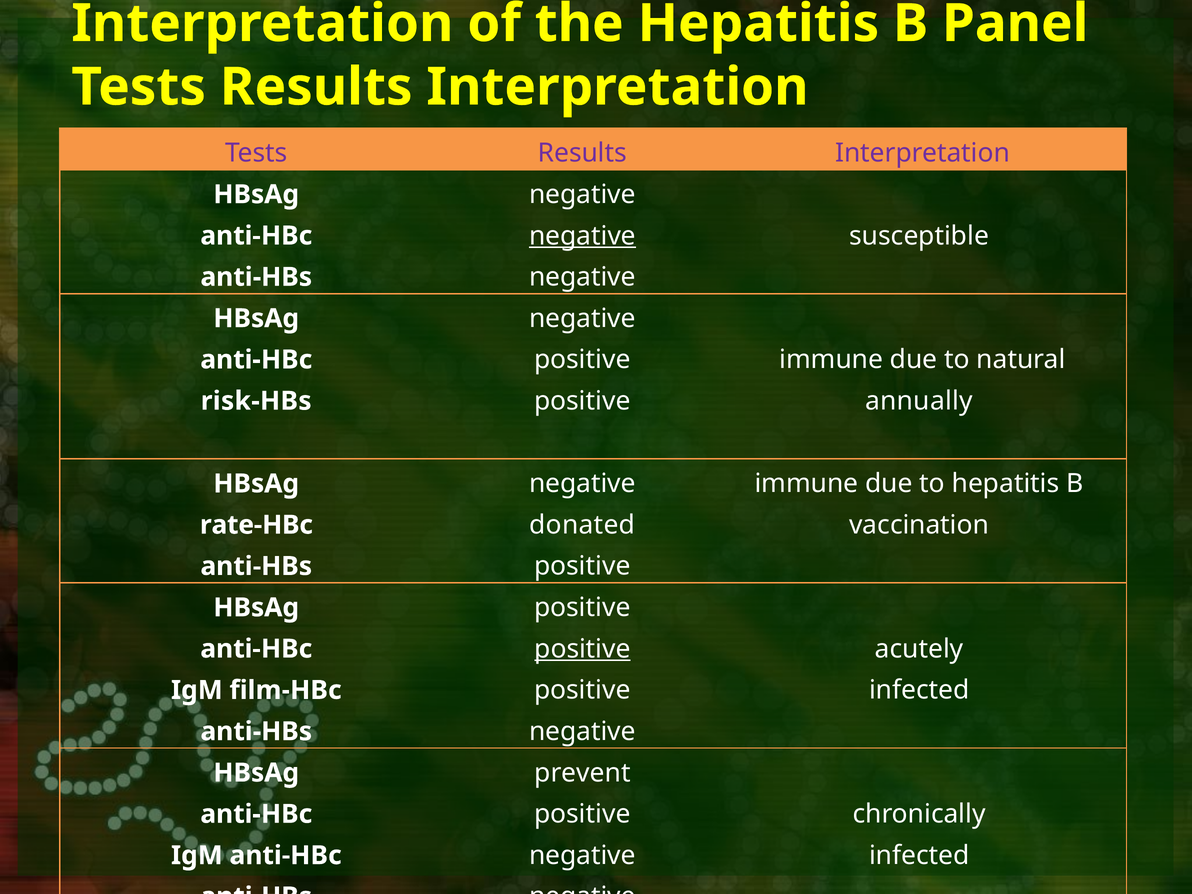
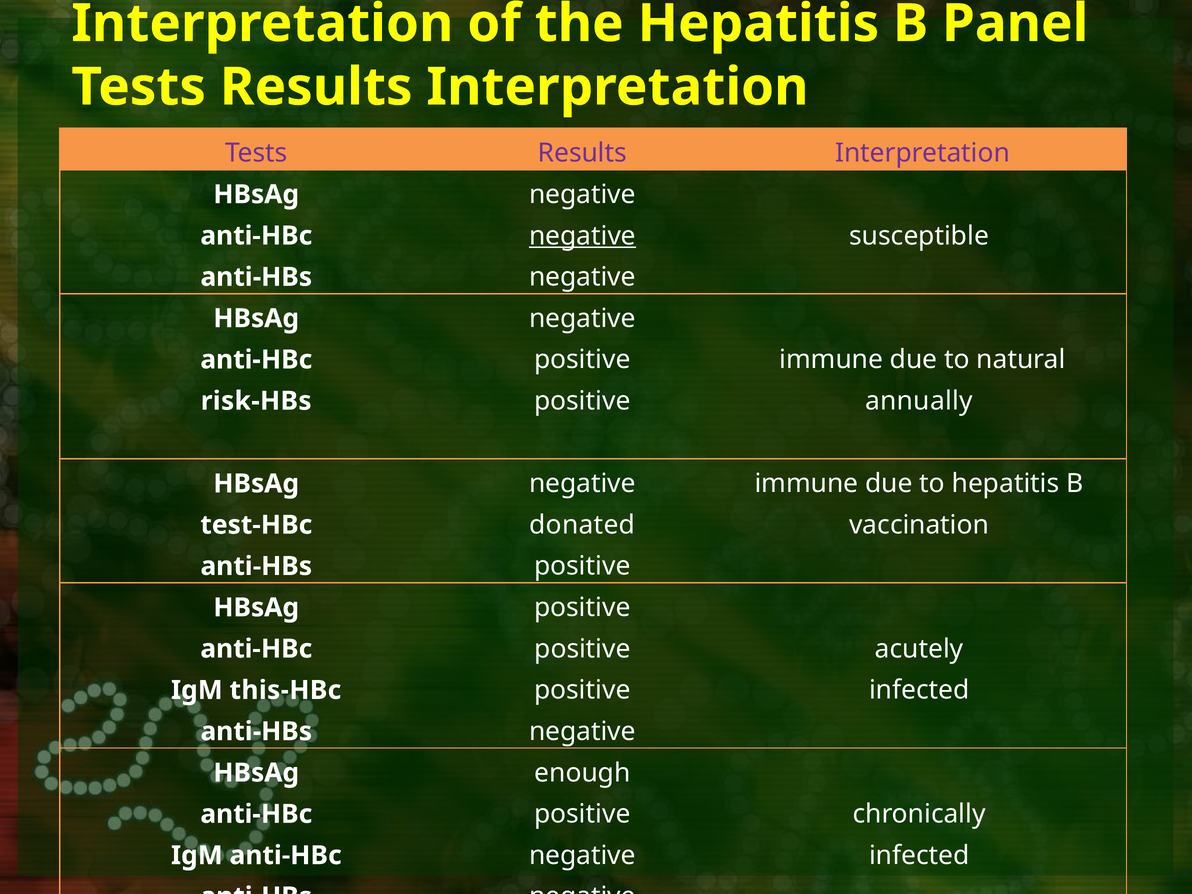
rate-HBc: rate-HBc -> test-HBc (256, 525)
positive underline: present -> none (582, 649)
film-HBc: film-HBc -> this-HBc (285, 690)
prevent: prevent -> enough (582, 773)
